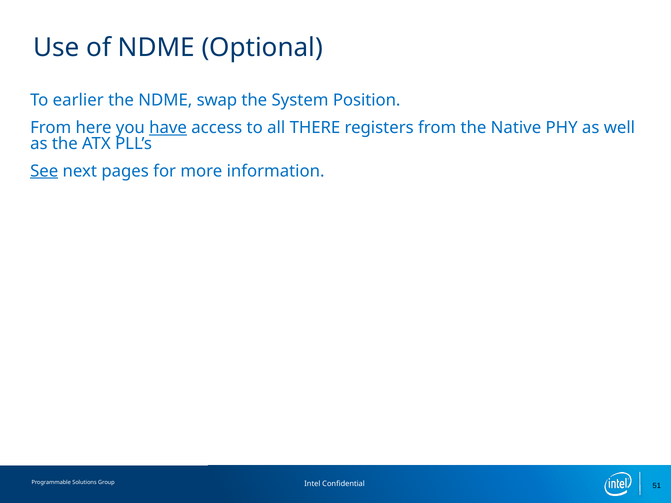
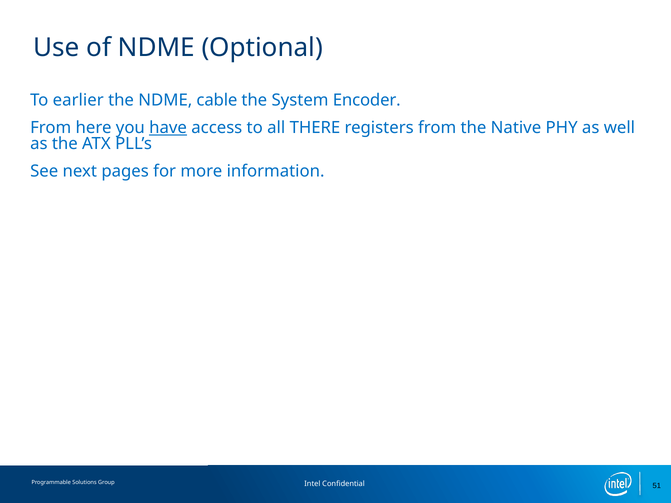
swap: swap -> cable (217, 100)
Position: Position -> Encoder (367, 100)
See underline: present -> none (44, 171)
